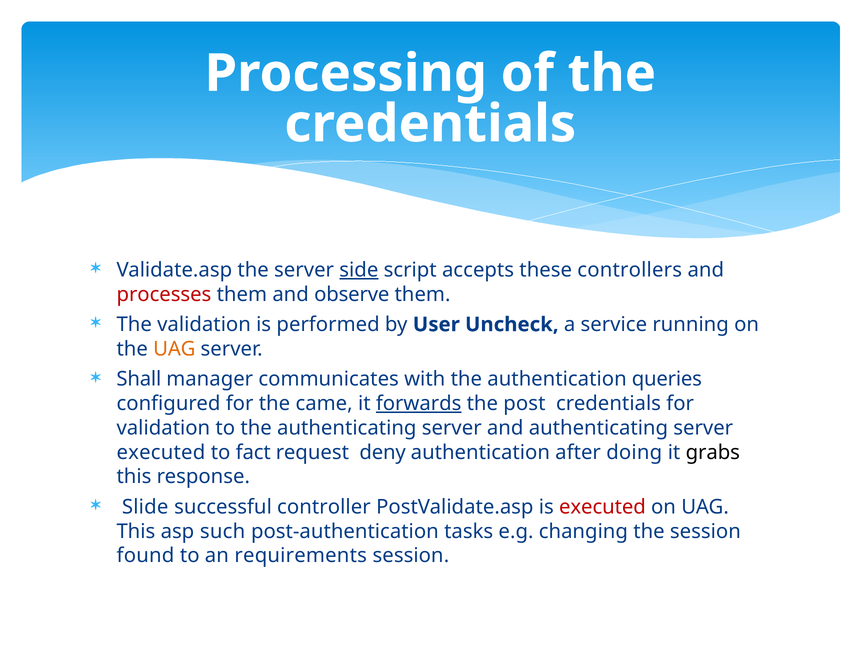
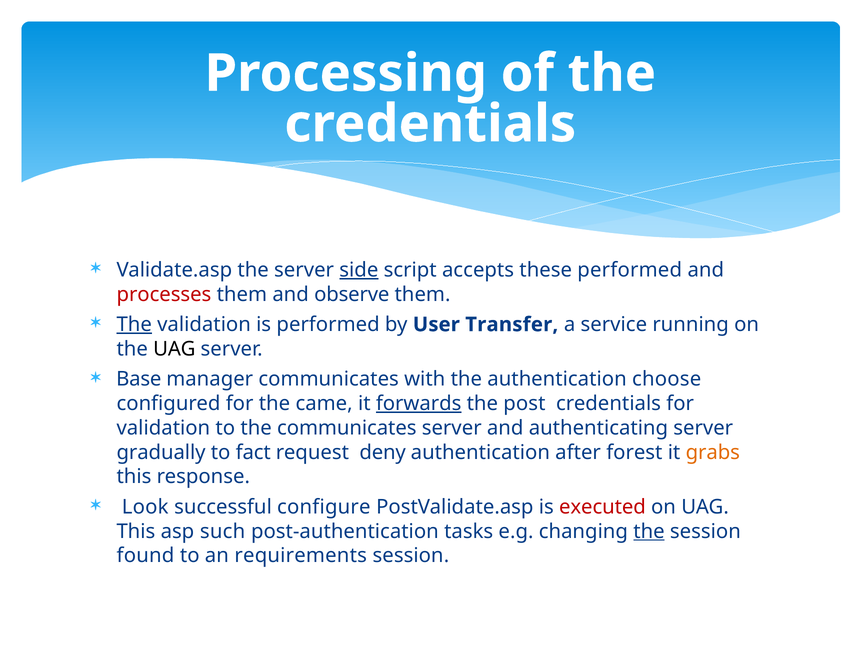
these controllers: controllers -> performed (630, 270)
The underline: none -> present (134, 324)
Uncheck: Uncheck -> Transfer (512, 324)
UAG colour: orange -> black (174, 349)
Shall: Shall -> Base (139, 379)
queries: queries -> choose (667, 379)
the authenticating: authenticating -> communicates (347, 428)
executed: executed -> gradually (161, 452)
doing: doing -> forest (634, 452)
grabs colour: black -> orange (713, 452)
Slide: Slide -> Look (145, 507)
controller: controller -> configure (324, 507)
the underline: none -> present (649, 531)
